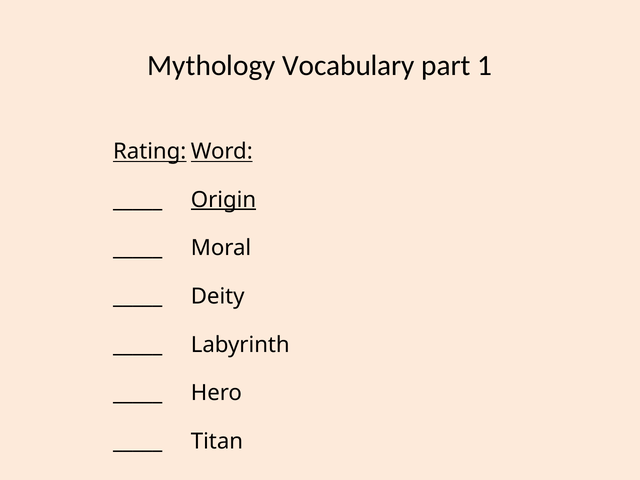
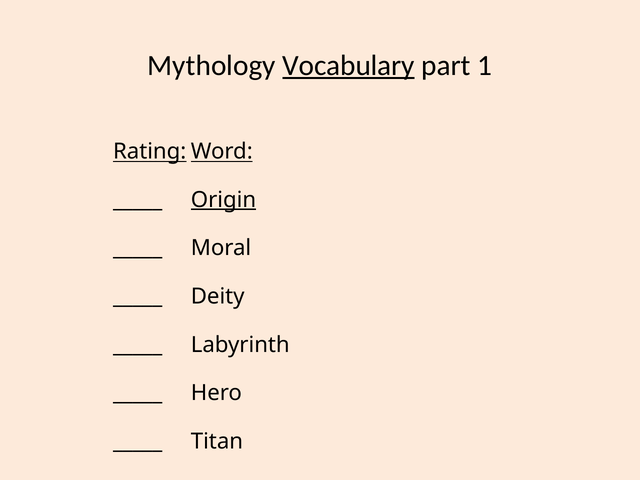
Vocabulary underline: none -> present (348, 65)
